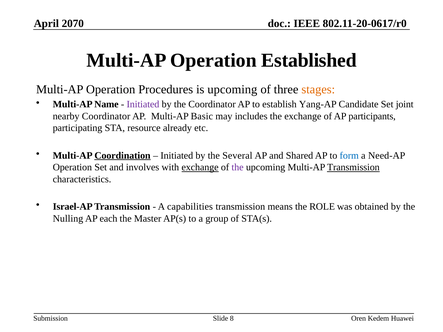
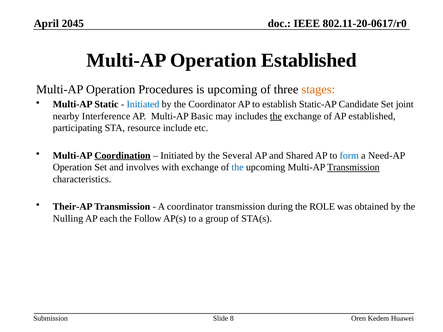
2070: 2070 -> 2045 (73, 24)
Name: Name -> Static (106, 104)
Initiated colour: purple -> blue (143, 104)
Yang-AP: Yang-AP -> Static-AP (318, 104)
nearby Coordinator: Coordinator -> Interference (106, 116)
the underline: none -> present (276, 116)
AP participants: participants -> established (372, 116)
already: already -> include (177, 128)
exchange underline: present -> none (200, 167)
the colour: purple -> blue (238, 167)
Israel-AP: Israel-AP -> Their-AP (73, 207)
A capabilities: capabilities -> coordinator (190, 207)
means: means -> during (280, 207)
Master: Master -> Follow (148, 219)
